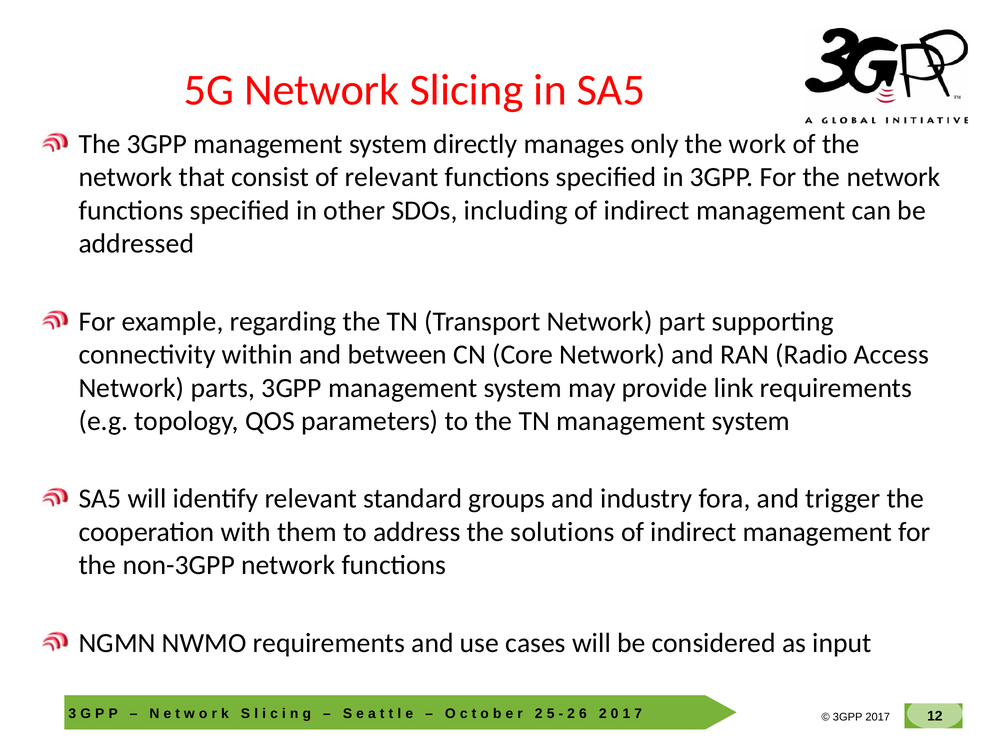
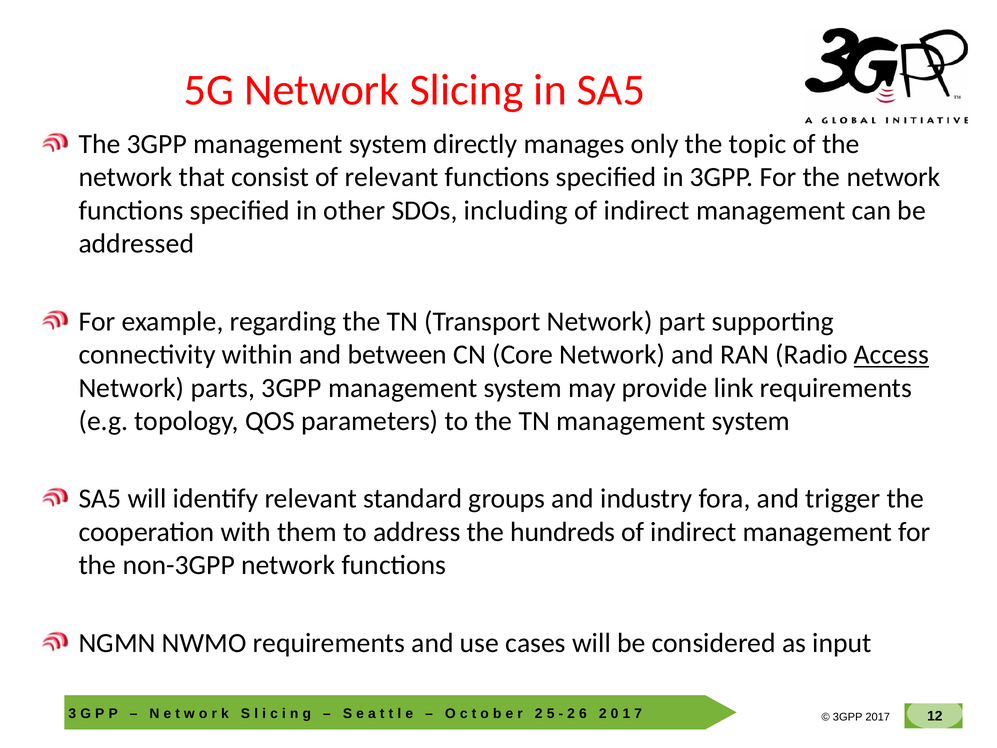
work: work -> topic (758, 144)
Access underline: none -> present (891, 355)
solutions: solutions -> hundreds (563, 532)
